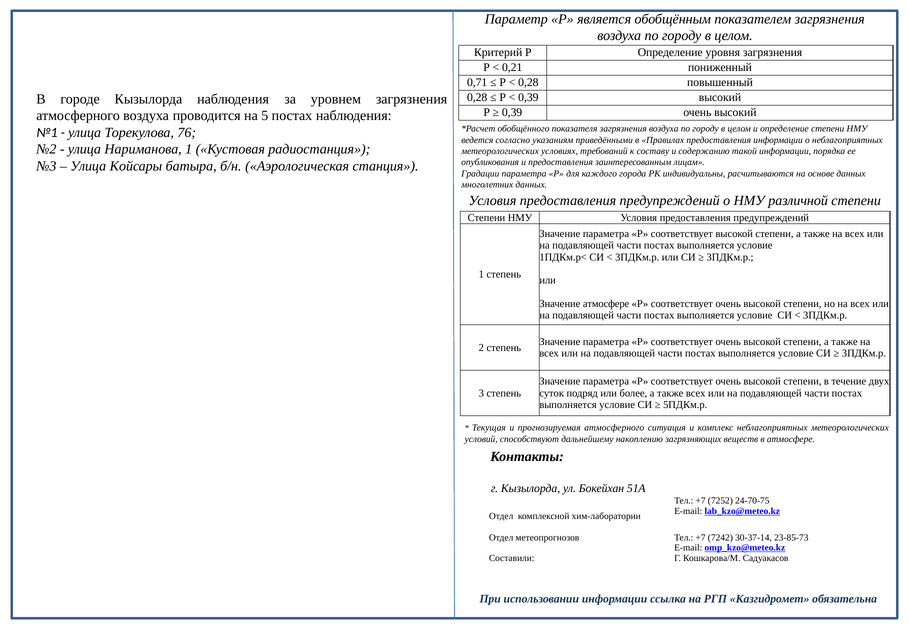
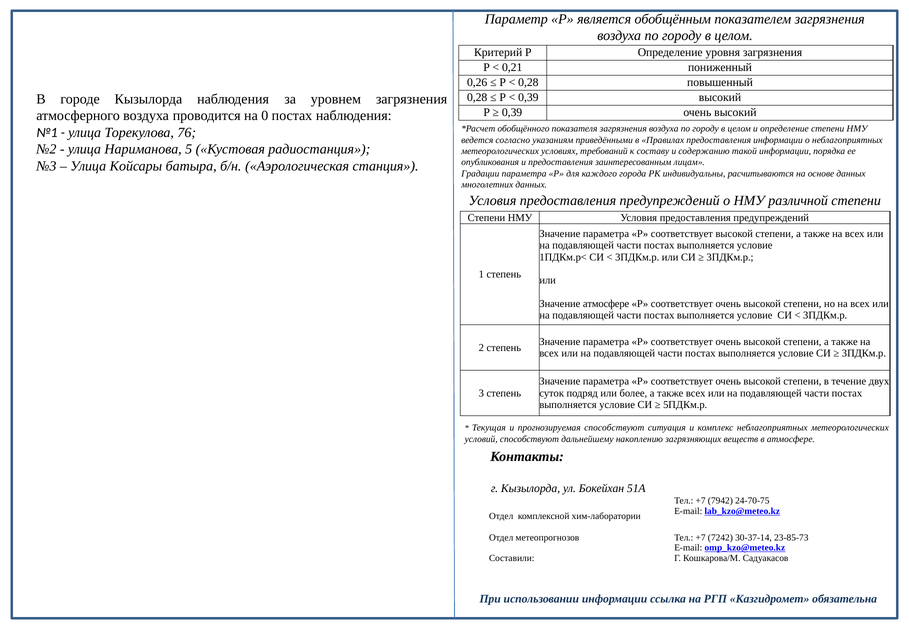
0,71: 0,71 -> 0,26 (477, 83)
5: 5 -> 0 (265, 116)
Нариманова 1: 1 -> 5 (189, 149)
прогнозируемая атмосферного: атмосферного -> способствуют (614, 428)
7252: 7252 -> 7942 (720, 501)
